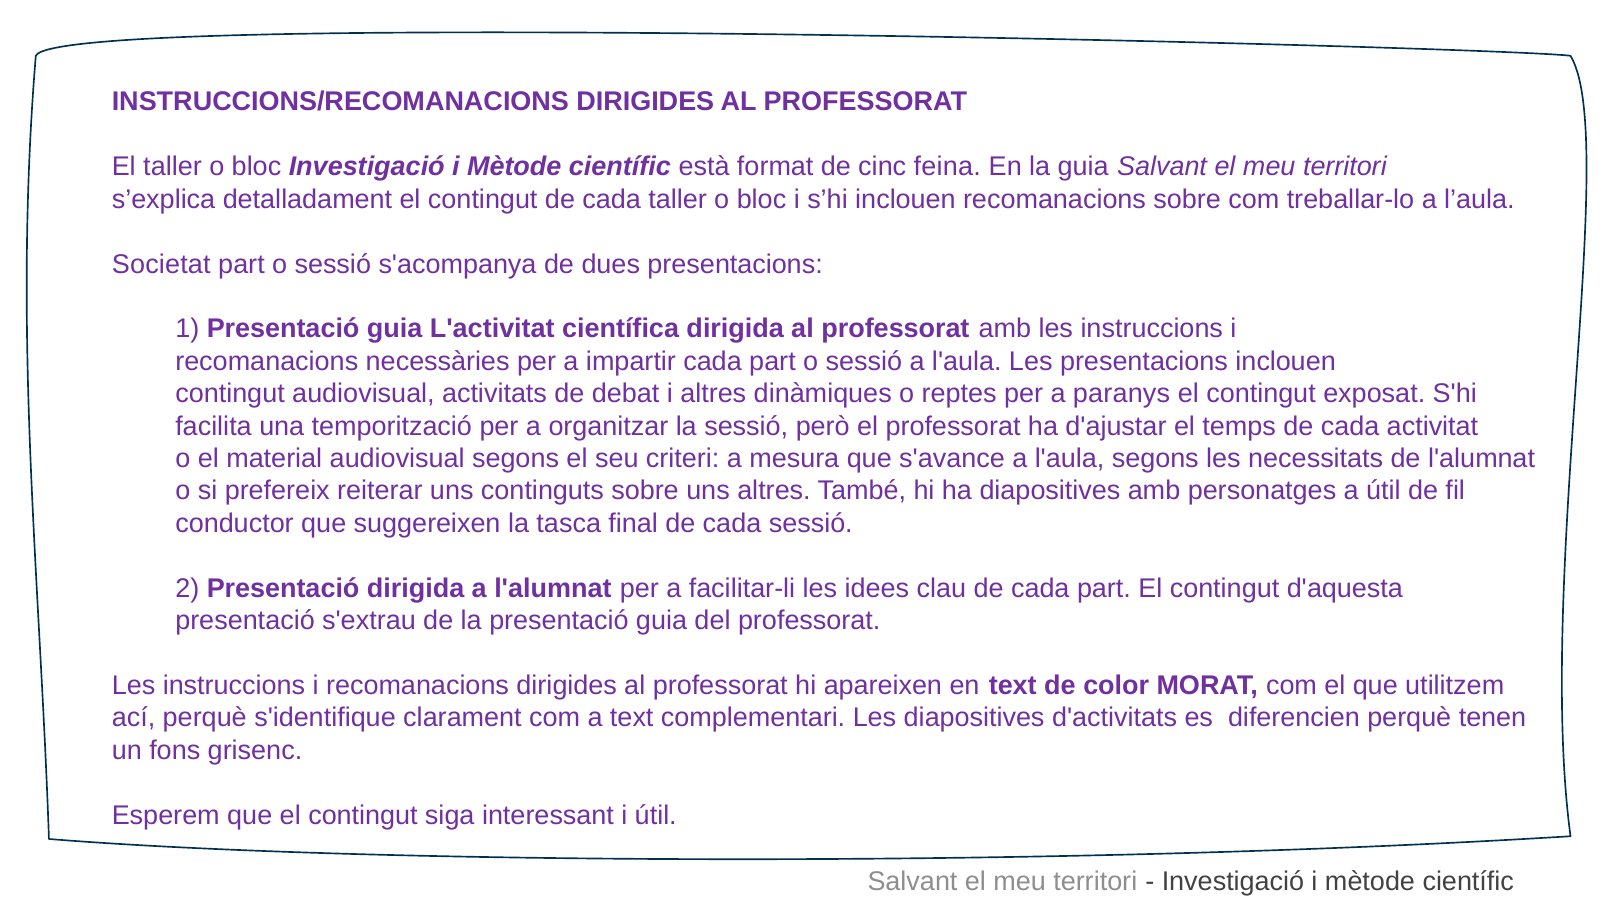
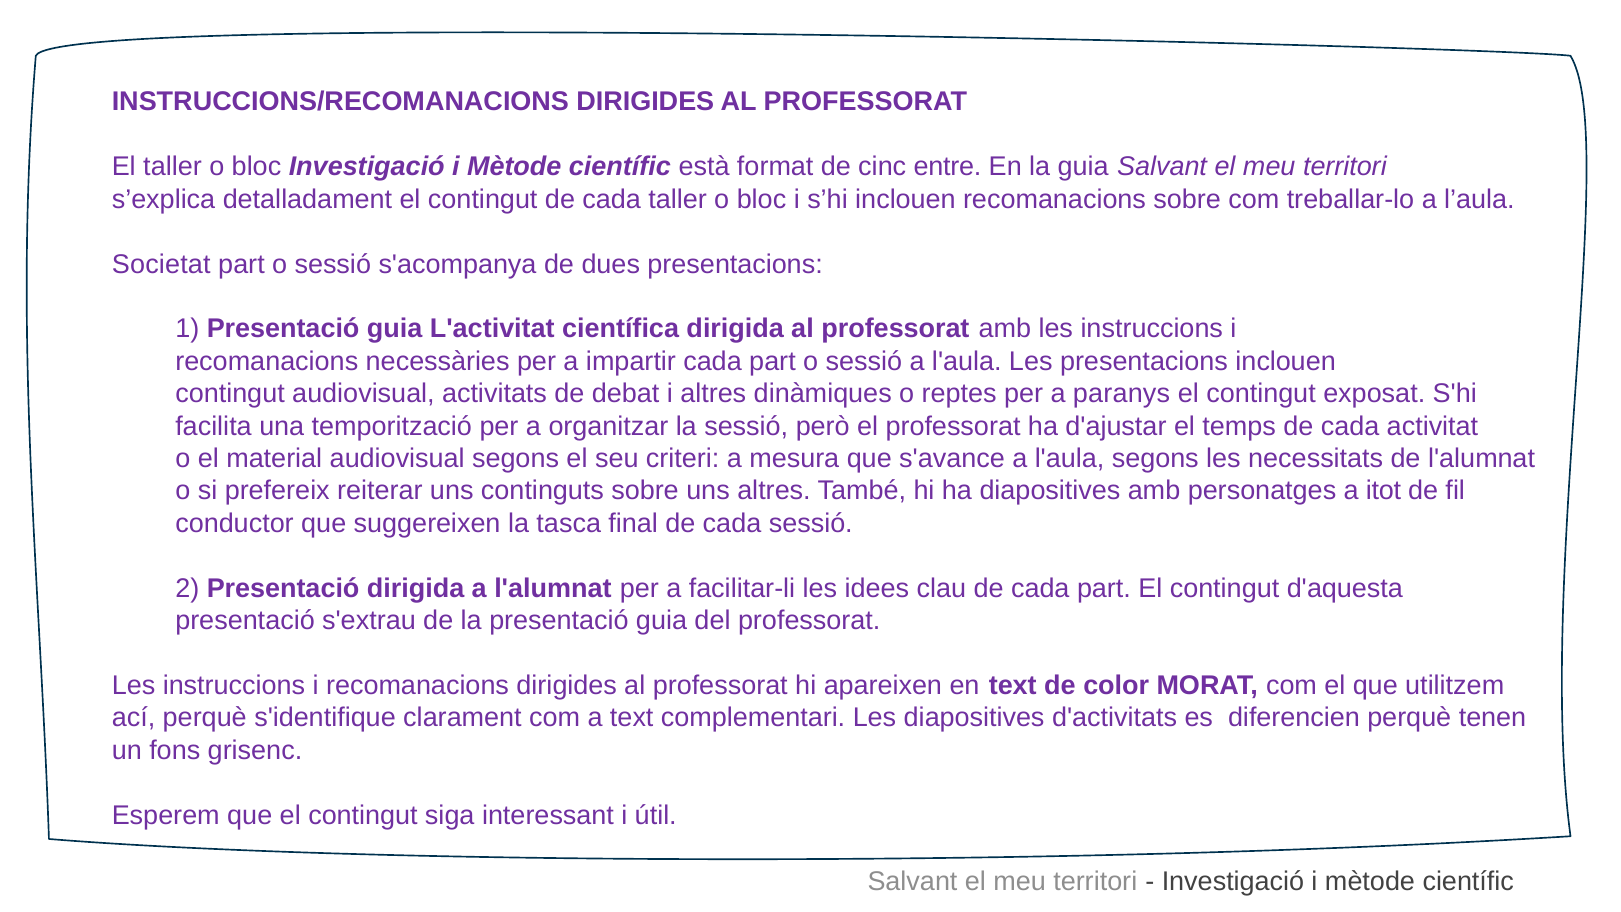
feina: feina -> entre (948, 167)
a útil: útil -> itot (1384, 491)
